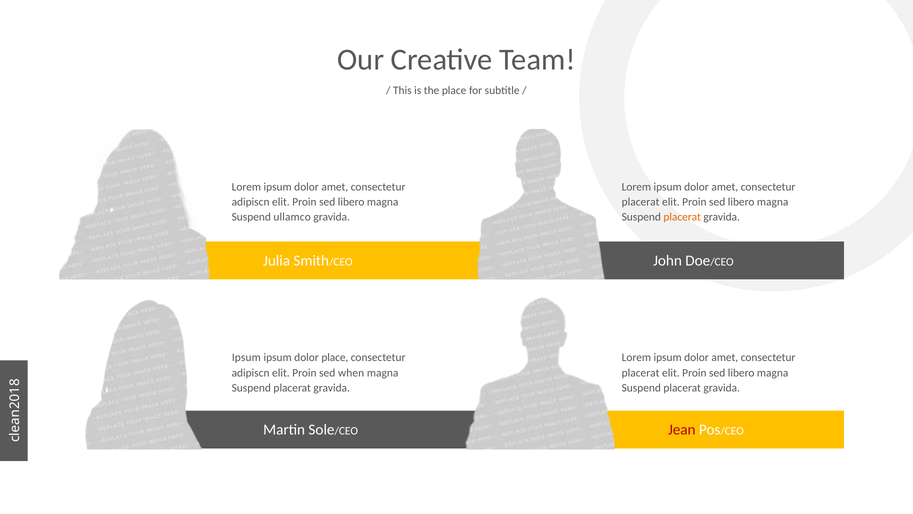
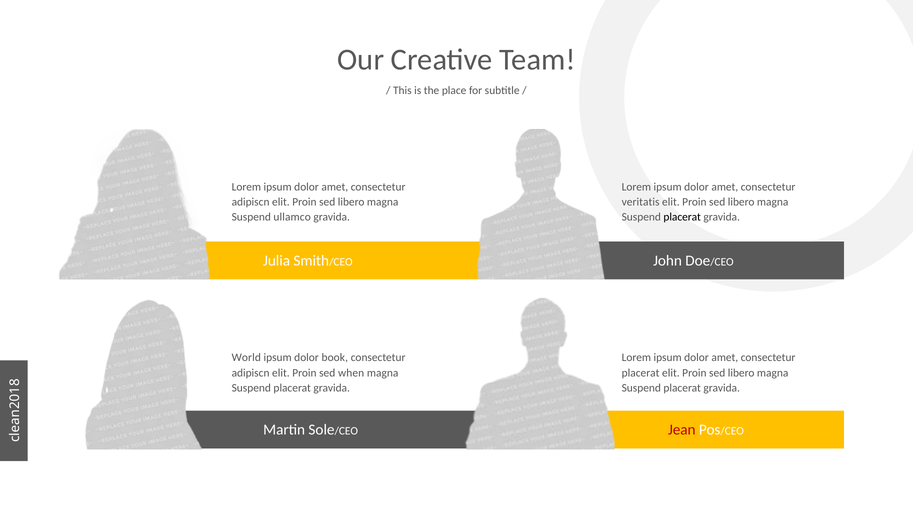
placerat: placerat -> veritatis (641, 202)
placerat colour: orange -> black (682, 217)
Ipsum: Ipsum -> World (246, 357)
dolor place: place -> book (335, 357)
